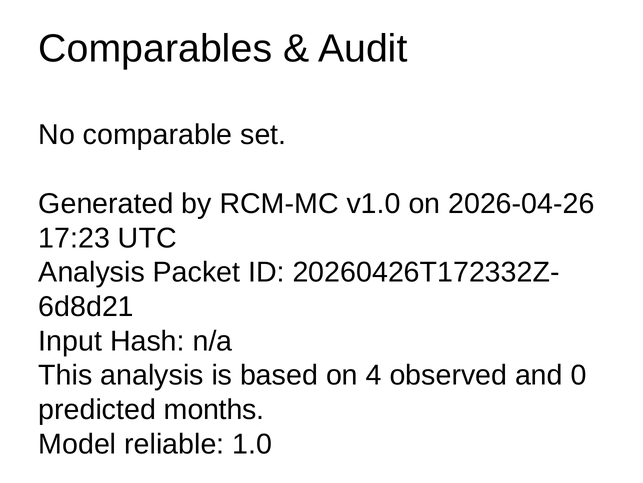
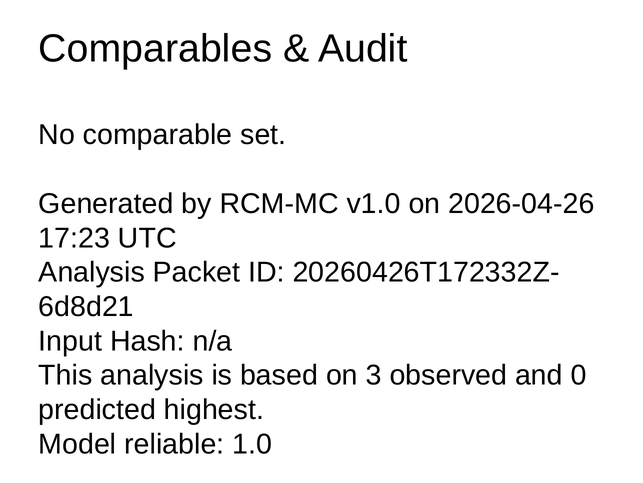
4: 4 -> 3 (374, 375)
months: months -> highest (214, 409)
